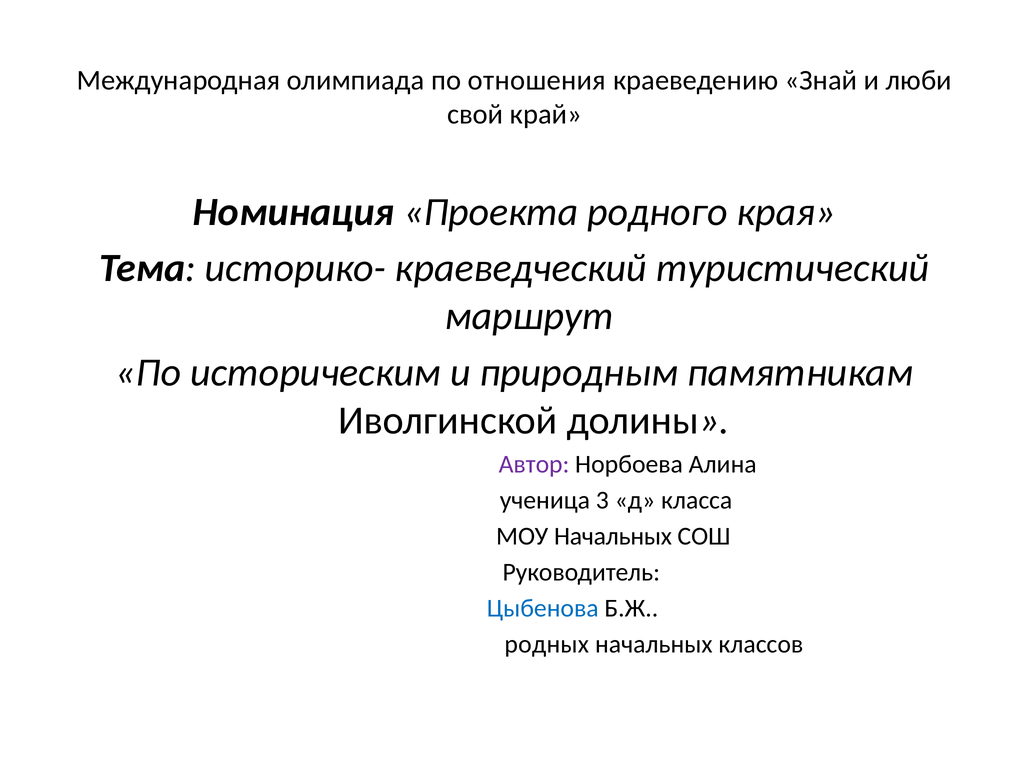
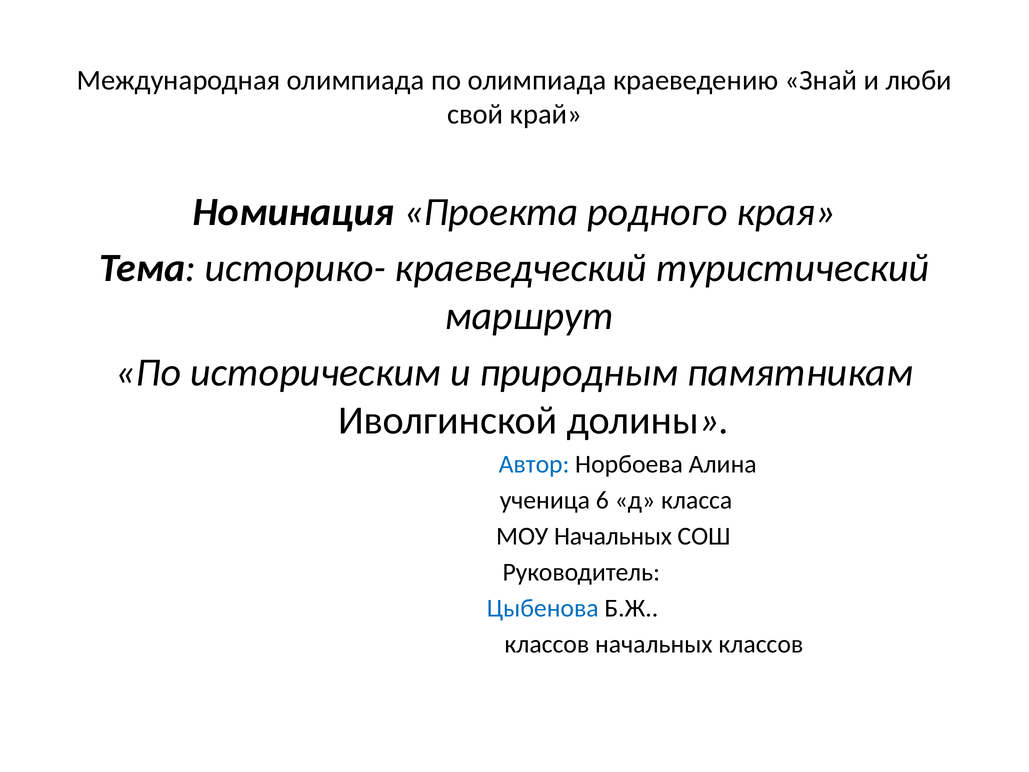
по отношения: отношения -> олимпиада (537, 80)
Автор colour: purple -> blue (534, 464)
3: 3 -> 6 (602, 500)
родных: родных -> классов (547, 644)
